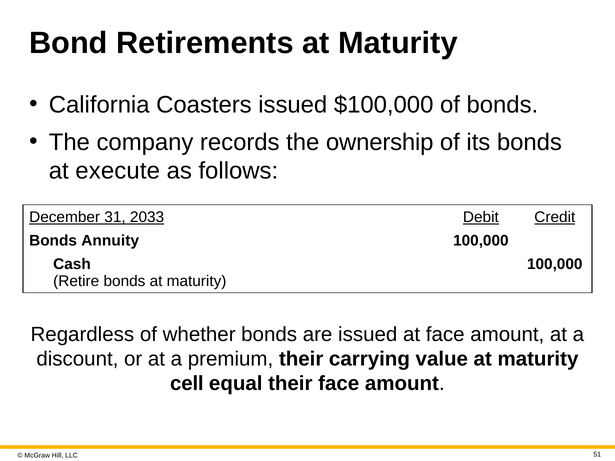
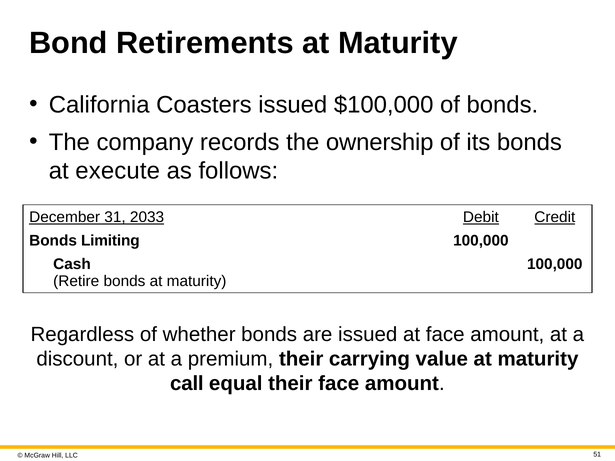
Annuity: Annuity -> Limiting (110, 241)
cell: cell -> call (187, 384)
